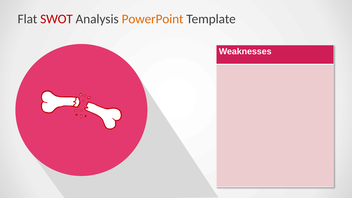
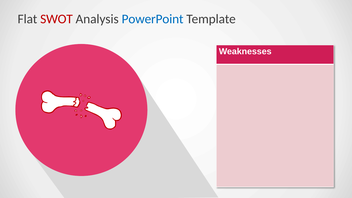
PowerPoint colour: orange -> blue (153, 19)
